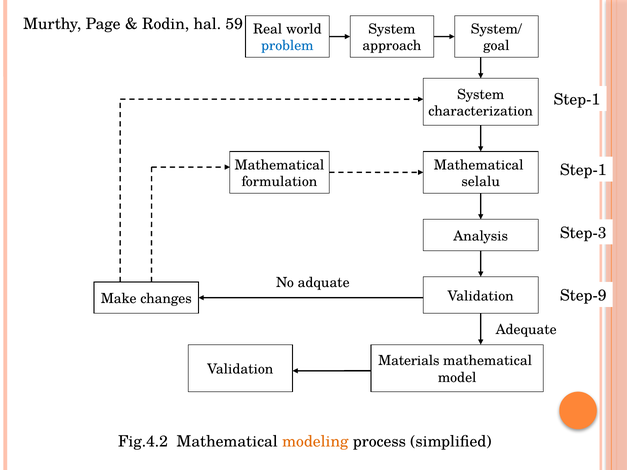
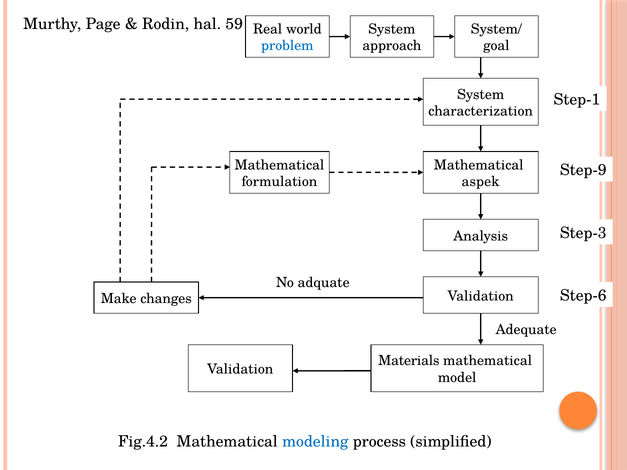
Step-1: Step-1 -> Step-9 (583, 170)
selalu: selalu -> aspek (481, 182)
Step-9: Step-9 -> Step-6 (583, 296)
modeling colour: orange -> blue (315, 442)
